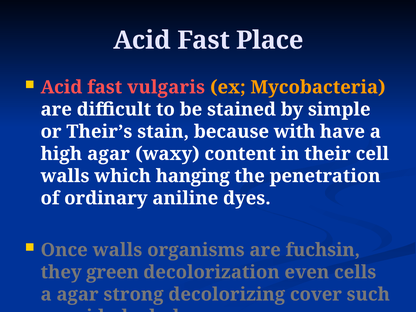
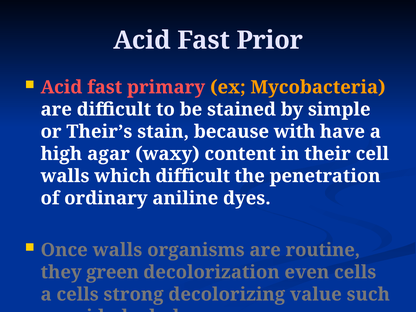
Place: Place -> Prior (270, 40)
vulgaris: vulgaris -> primary (166, 87)
which hanging: hanging -> difficult (193, 176)
fuchsin: fuchsin -> routine (323, 250)
a agar: agar -> cells (78, 294)
cover: cover -> value (316, 294)
